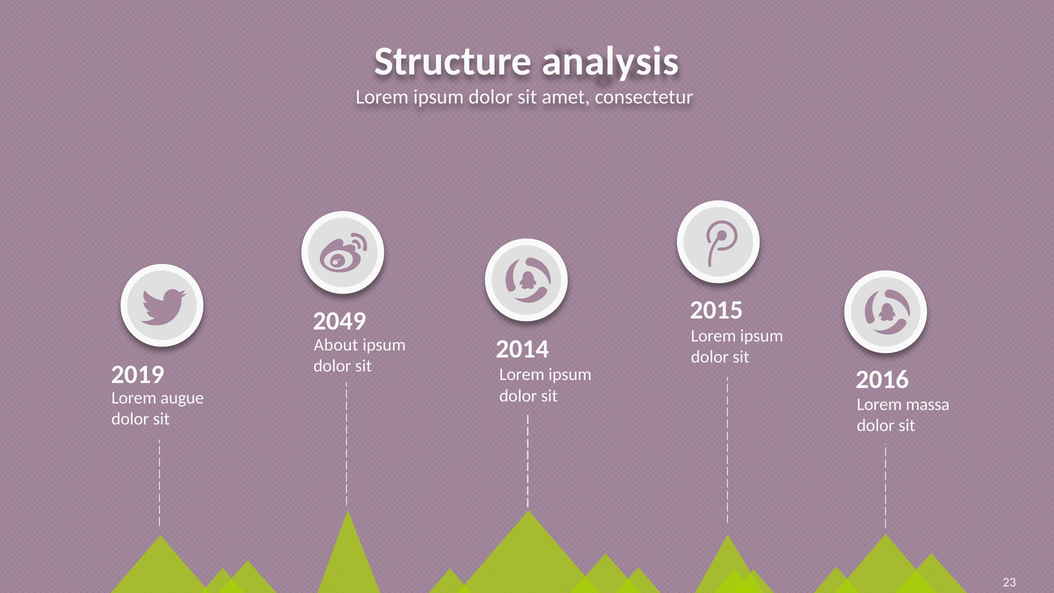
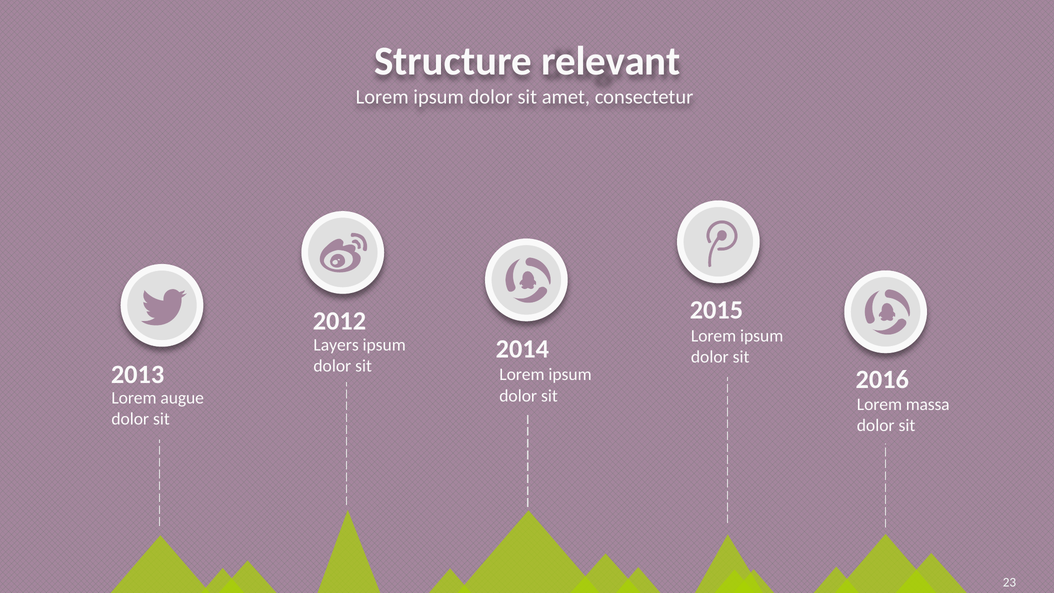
analysis: analysis -> relevant (611, 61)
2049: 2049 -> 2012 (339, 321)
About: About -> Layers (336, 345)
2019: 2019 -> 2013 (138, 374)
